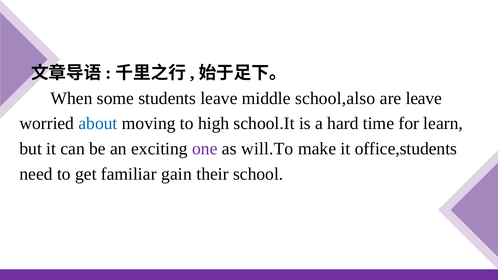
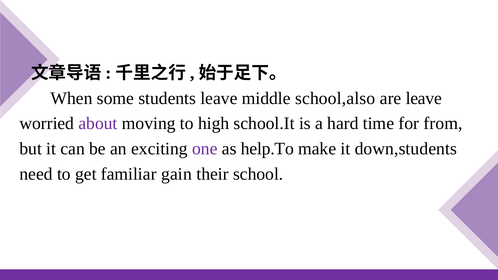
about colour: blue -> purple (98, 124)
learn: learn -> from (443, 124)
will.To: will.To -> help.To (267, 149)
office,students: office,students -> down,students (406, 149)
